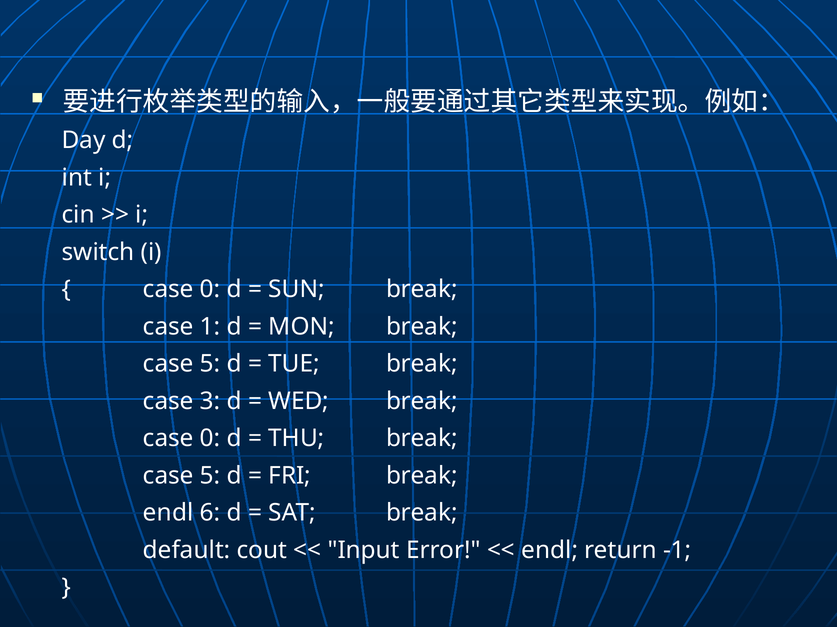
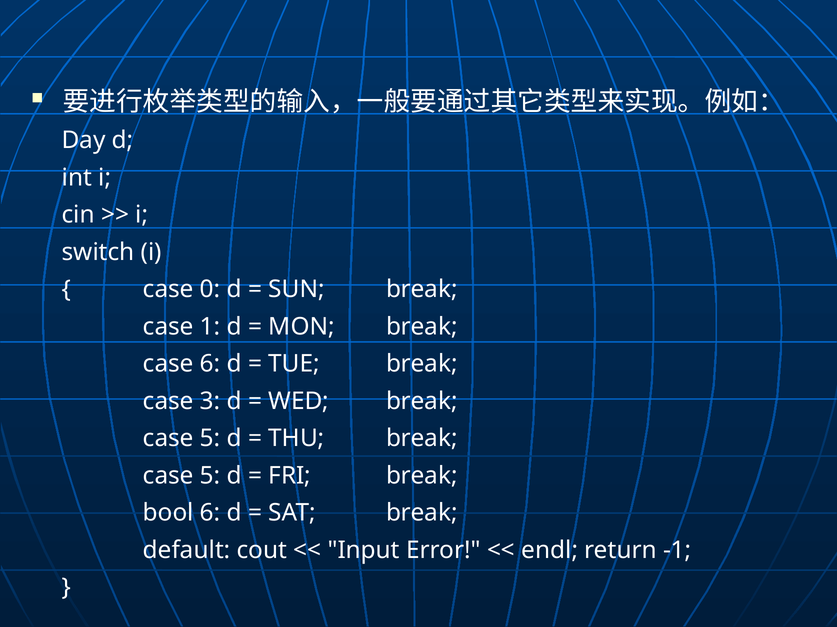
5: 5 -> 6 (210, 364)
0: 0 -> 5 (210, 439)
endl: endl -> bool (168, 513)
